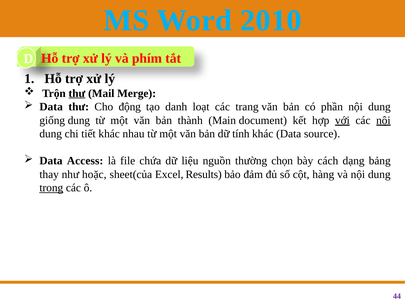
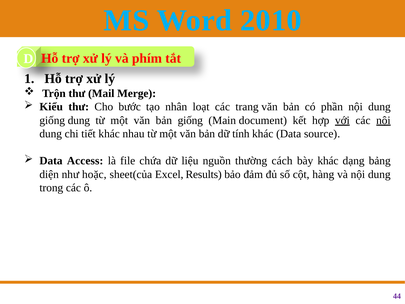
thư underline: present -> none (77, 93)
Data: Data -> Kiểu (51, 107)
động: động -> bước (130, 107)
danh: danh -> nhân (176, 107)
bản thành: thành -> giống (190, 120)
chọn: chọn -> cách (282, 161)
bày cách: cách -> khác (328, 161)
thay: thay -> diện (49, 174)
trong underline: present -> none (51, 188)
